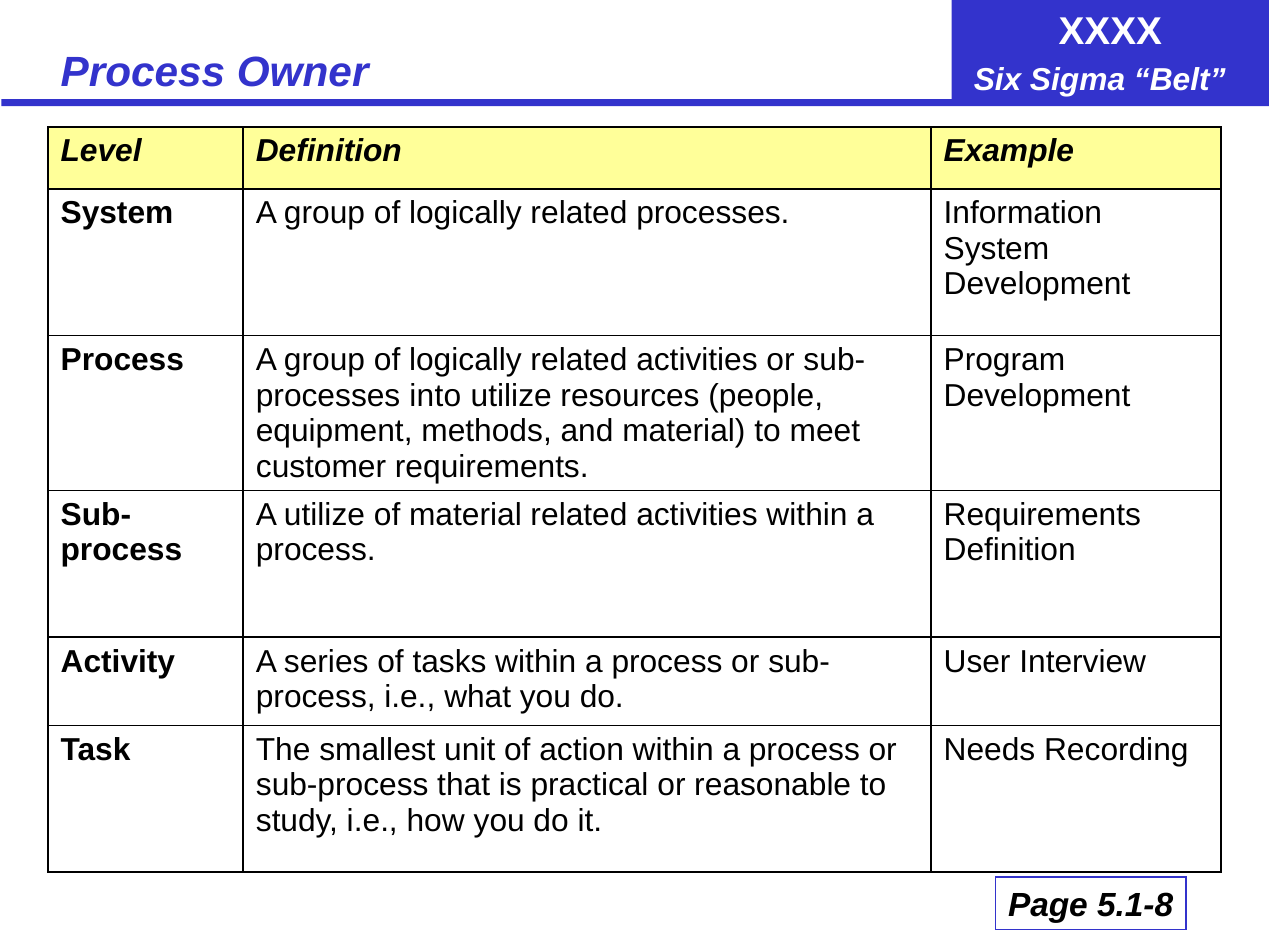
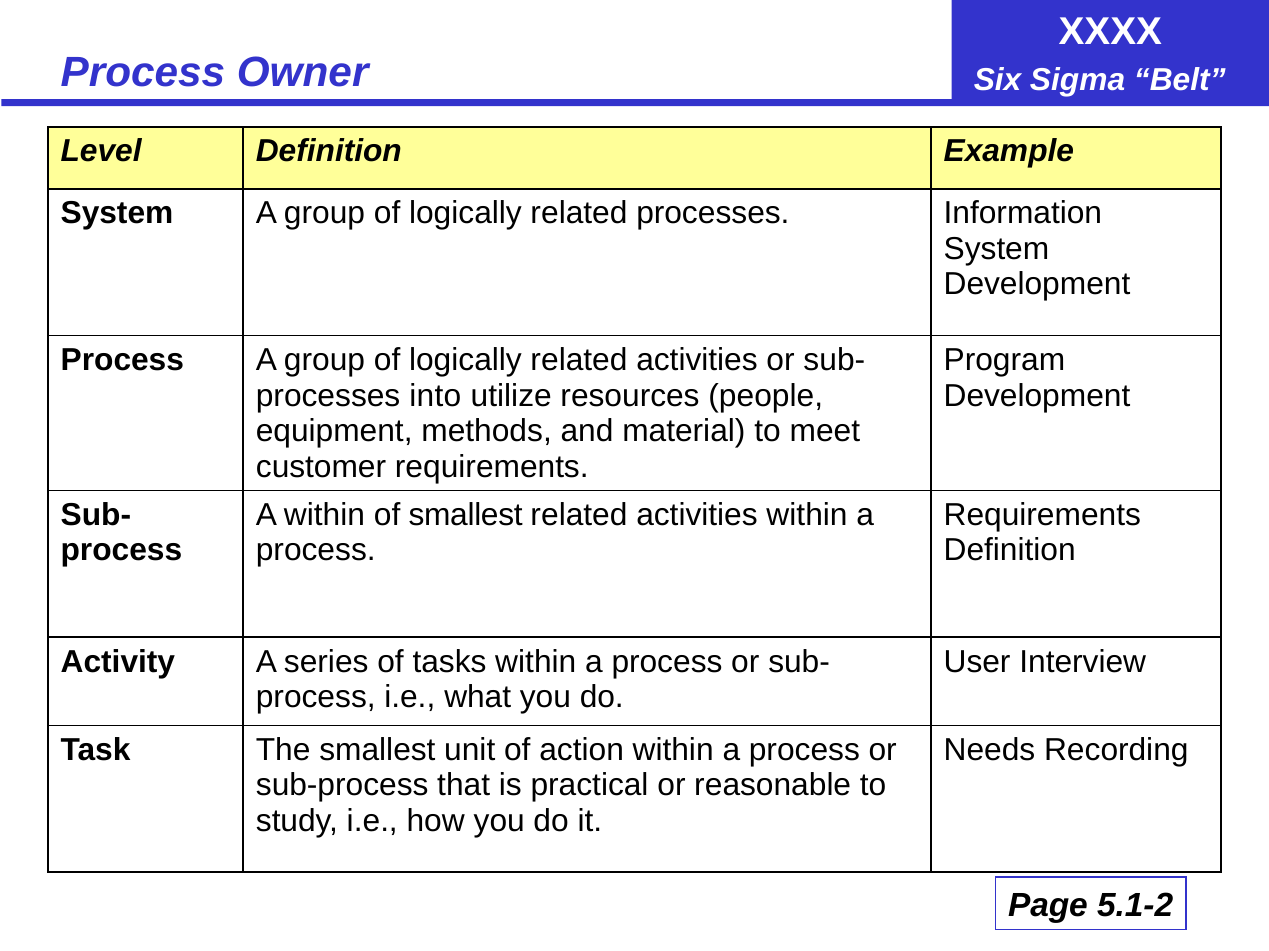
A utilize: utilize -> within (325, 515)
of material: material -> smallest (466, 515)
5.1-8: 5.1-8 -> 5.1-2 (1135, 906)
